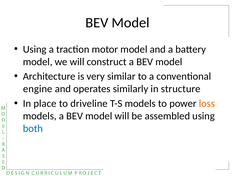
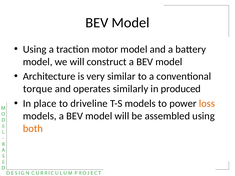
engine: engine -> torque (38, 89)
structure: structure -> produced (181, 89)
both colour: blue -> orange (33, 129)
